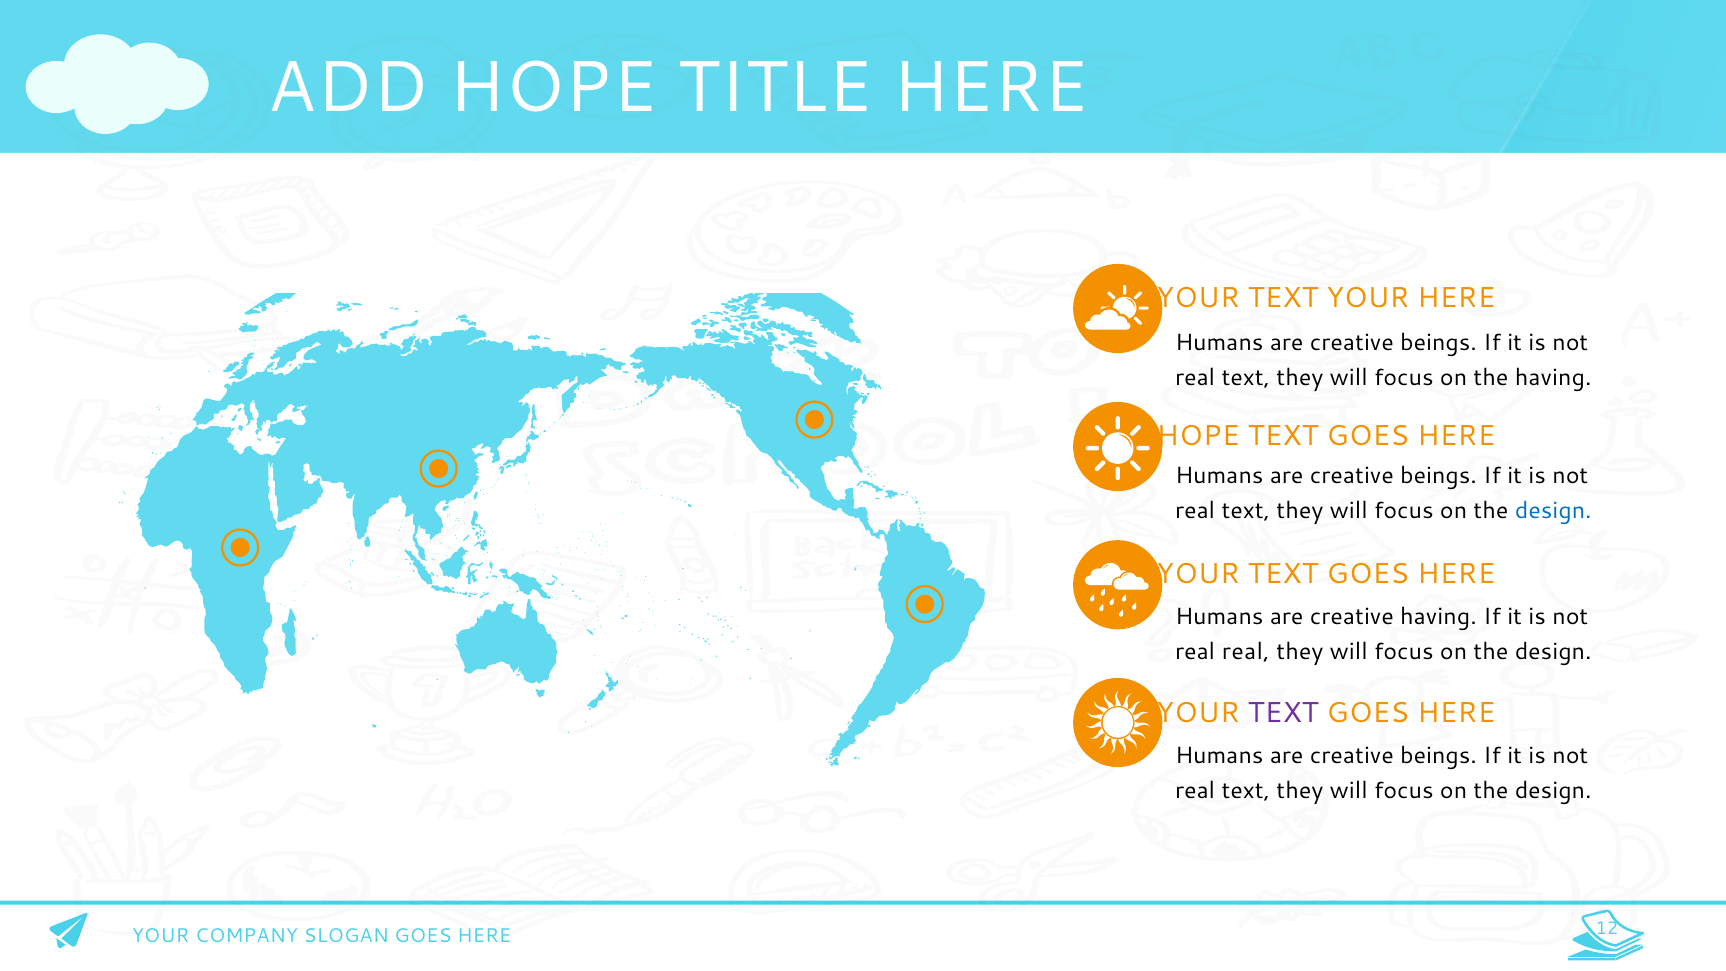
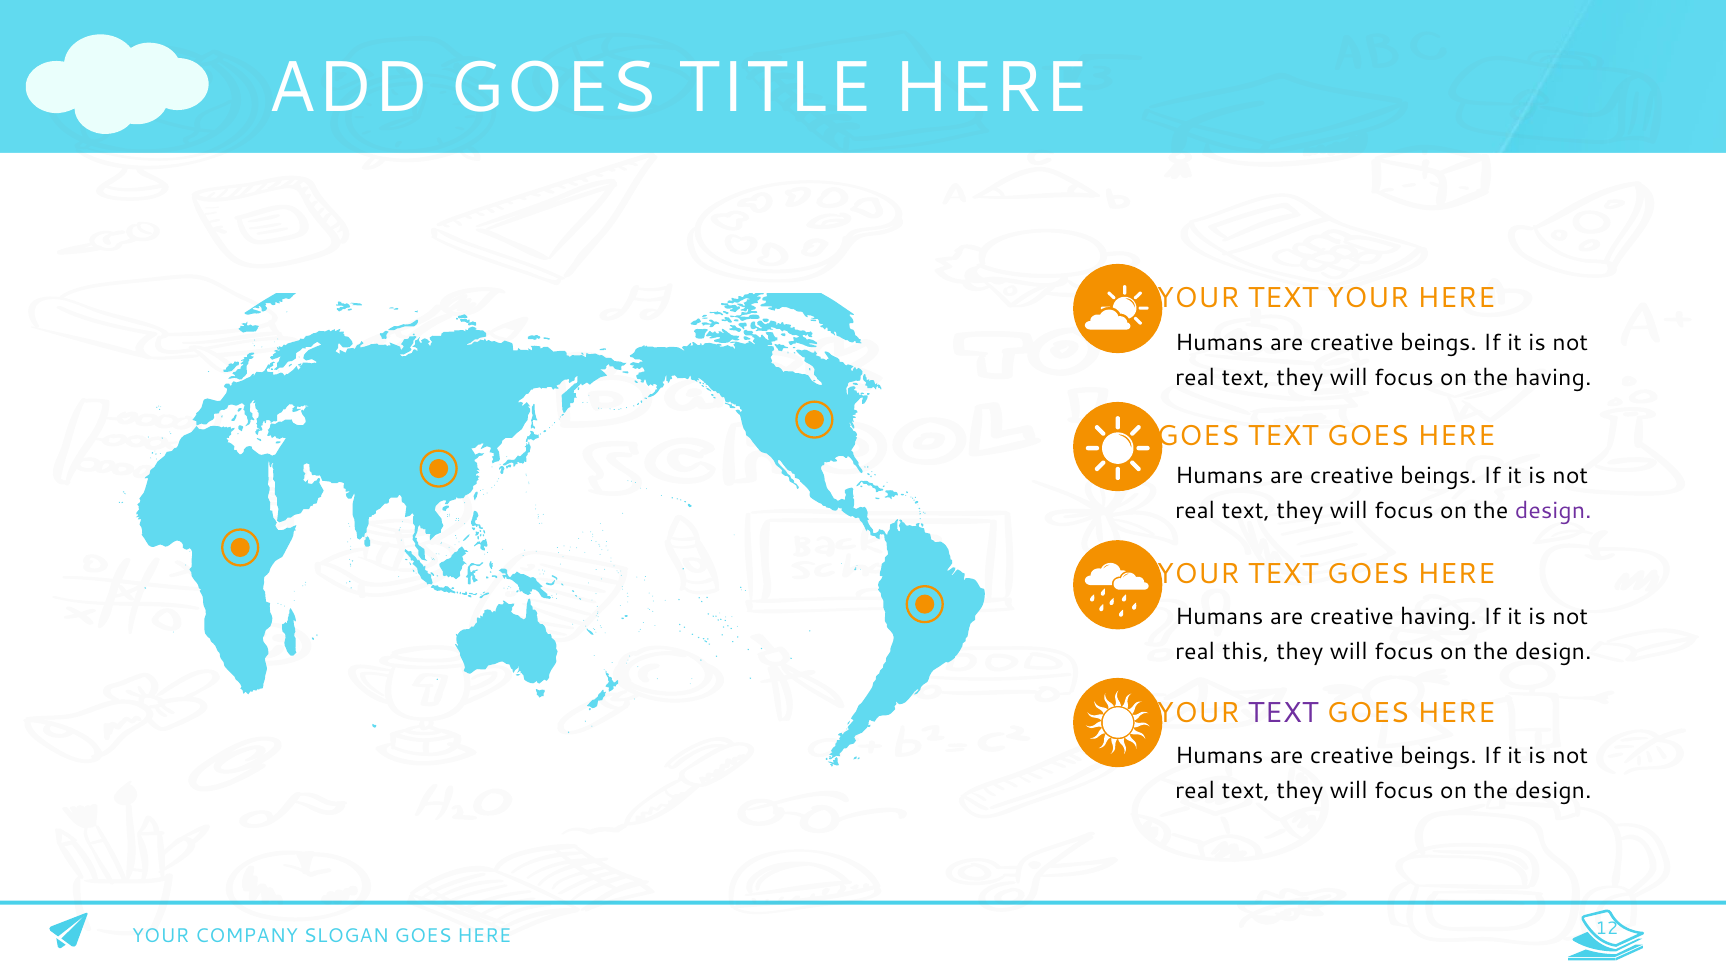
ADD HOPE: HOPE -> GOES (553, 88)
HOPE: HOPE -> GOES (1198, 436)
design colour: blue -> purple (1553, 511)
real real: real -> this (1246, 651)
